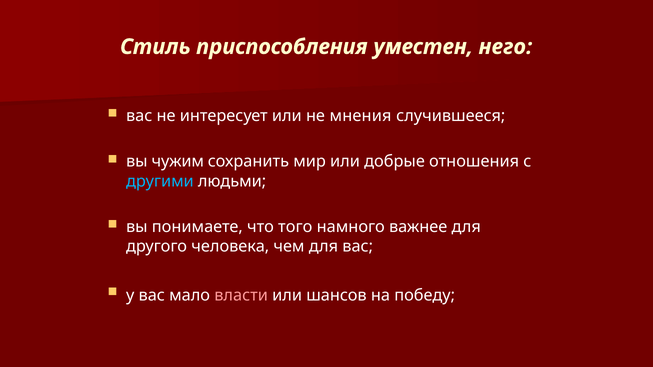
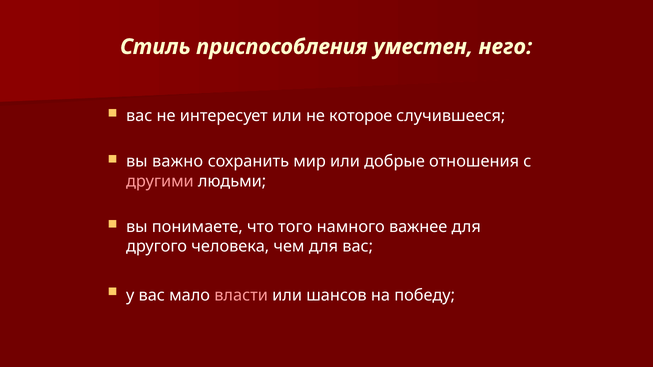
мнения: мнения -> которое (361, 116)
чужим: чужим -> важно (178, 162)
другими colour: light blue -> pink (160, 181)
